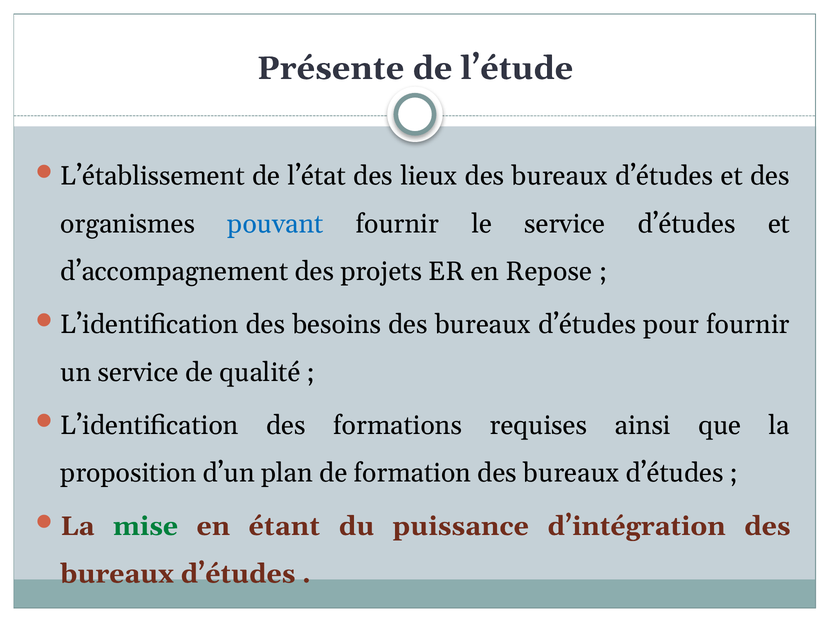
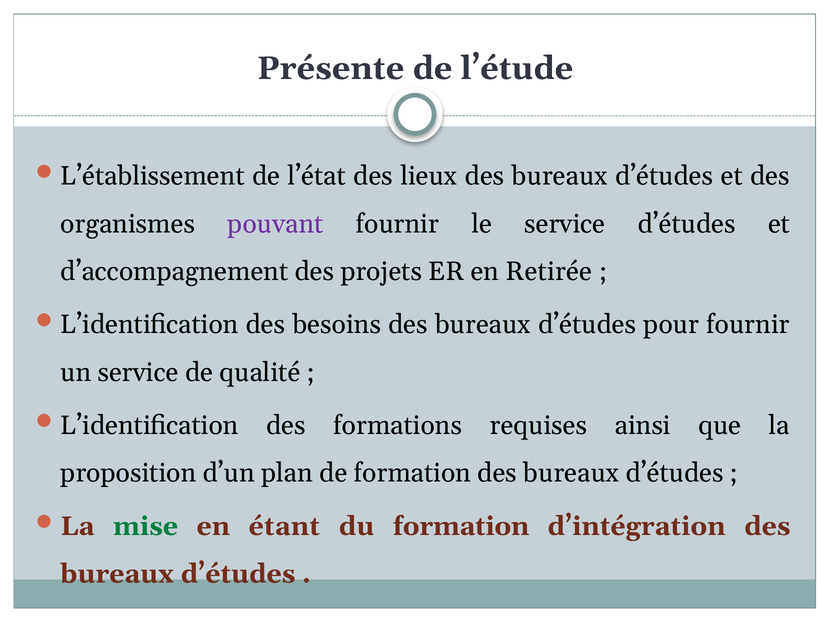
pouvant colour: blue -> purple (275, 224)
Repose: Repose -> Retirée (549, 272)
du puissance: puissance -> formation (461, 527)
